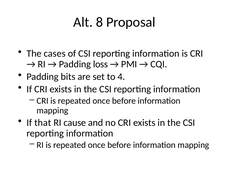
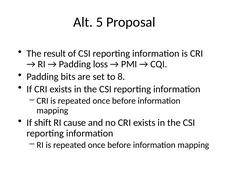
8: 8 -> 5 (100, 22)
cases: cases -> result (55, 53)
4: 4 -> 8 (121, 77)
that: that -> shift (43, 122)
